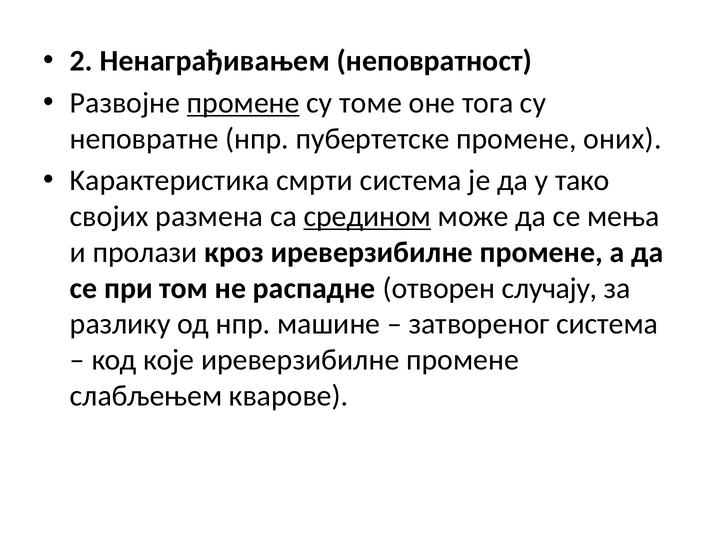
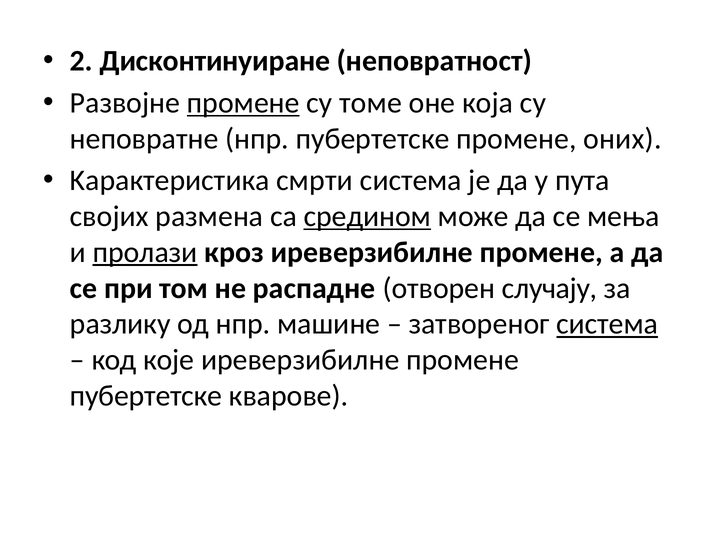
Ненаграђивањем: Ненаграђивањем -> Дисконтинуиране (215, 61)
тога: тога -> која (488, 103)
тако: тако -> пута (582, 180)
пролази underline: none -> present (145, 252)
система underline: none -> present (607, 324)
слабљењем: слабљењем -> пубертетске (146, 396)
